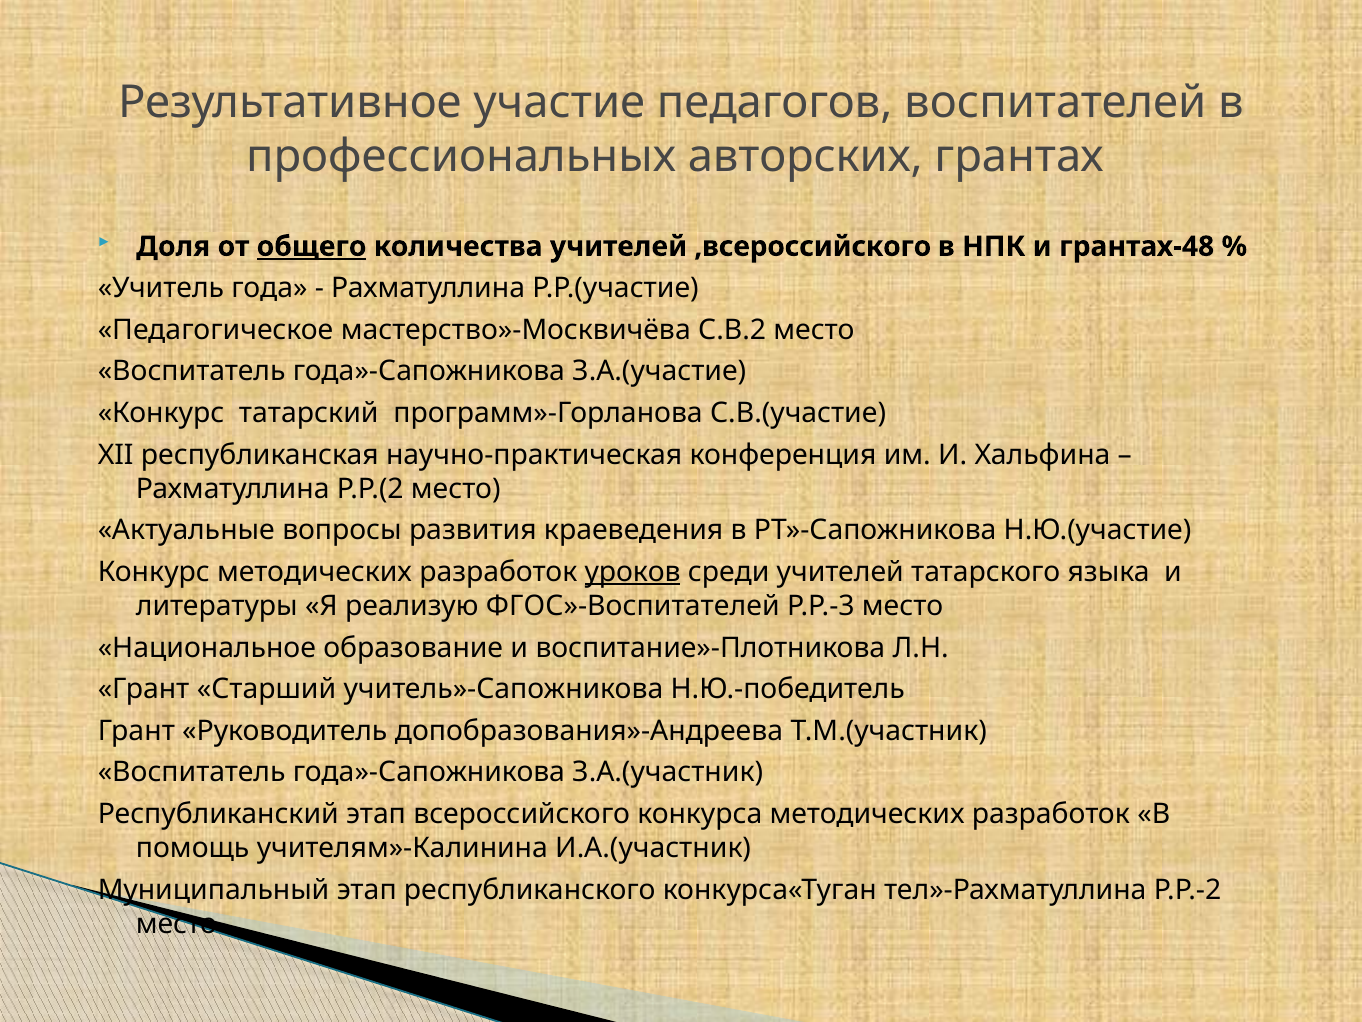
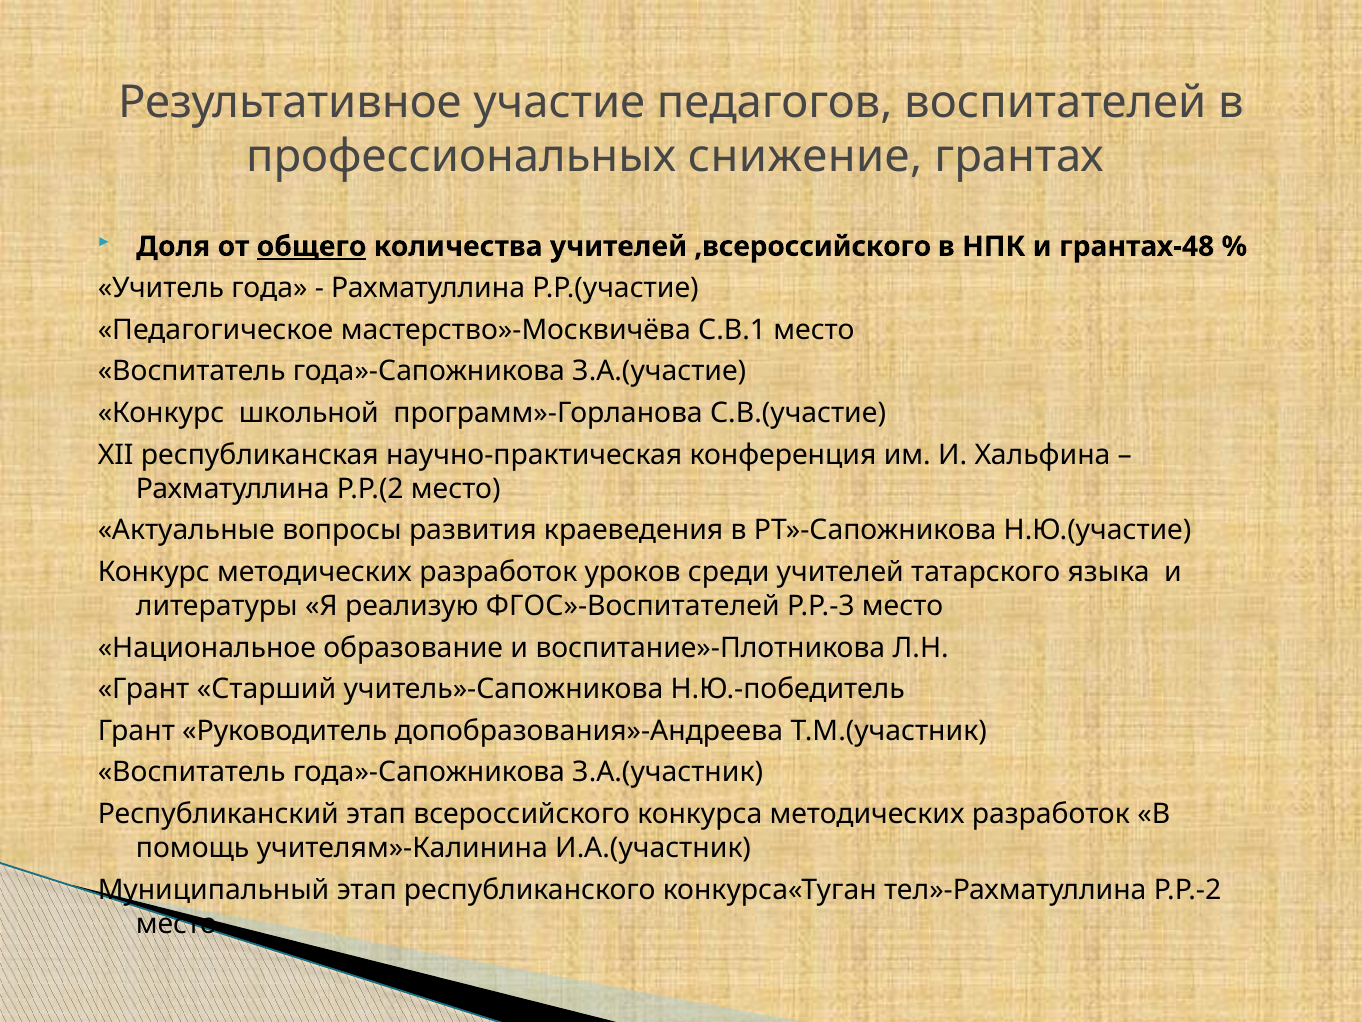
авторских: авторских -> снижение (805, 156)
С.В.2: С.В.2 -> С.В.1 (732, 330)
татарский: татарский -> школьной (309, 413)
уроков underline: present -> none (633, 572)
